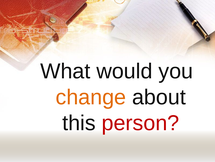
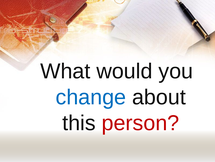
change colour: orange -> blue (91, 97)
